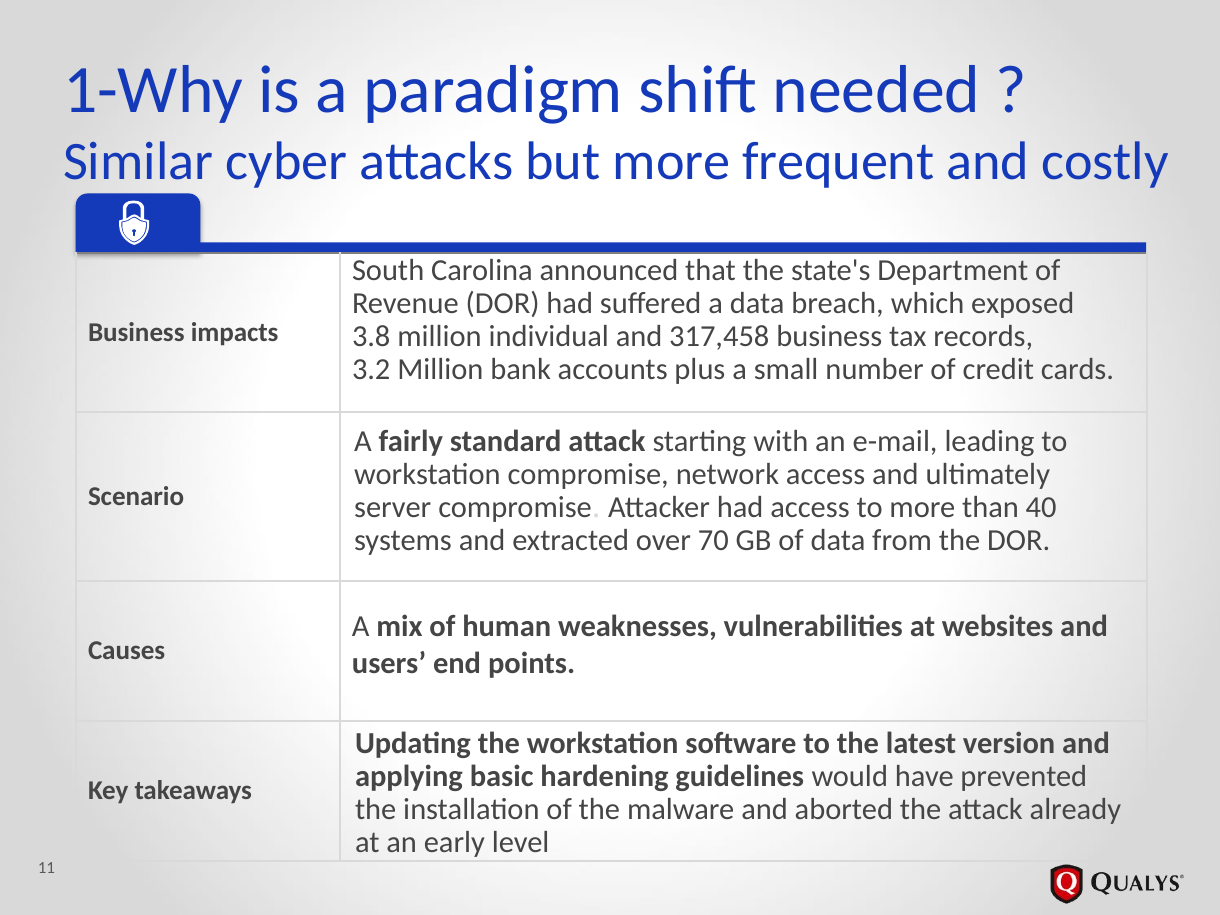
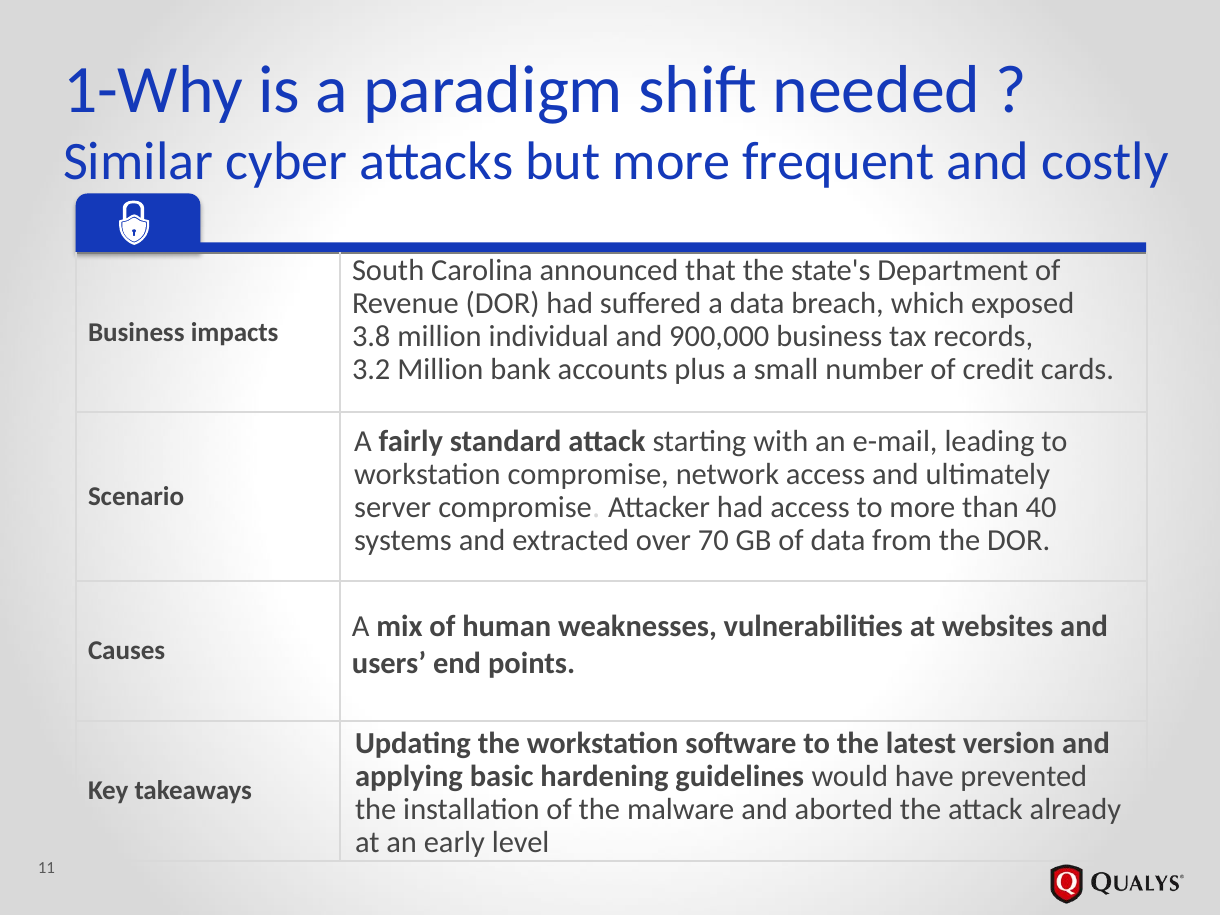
317,458: 317,458 -> 900,000 (719, 337)
